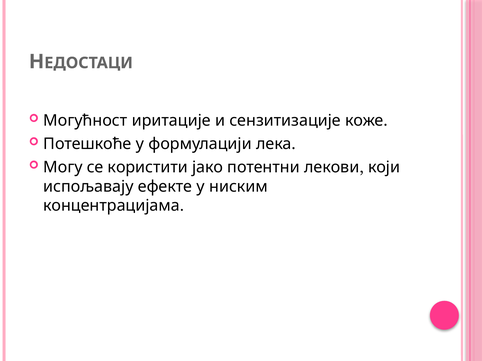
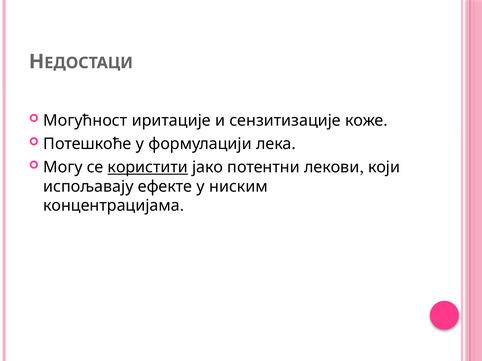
користити underline: none -> present (148, 167)
